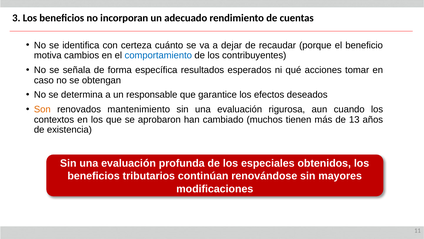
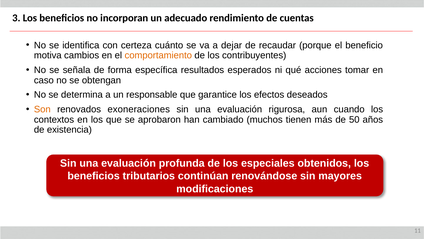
comportamiento colour: blue -> orange (158, 55)
mantenimiento: mantenimiento -> exoneraciones (139, 109)
13: 13 -> 50 (354, 119)
